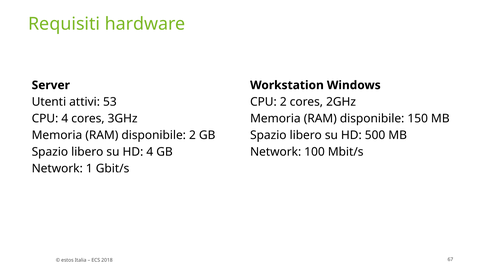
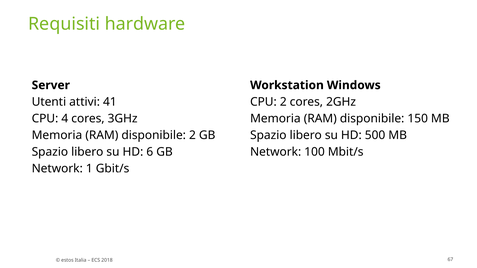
53: 53 -> 41 (110, 102)
HD 4: 4 -> 6 (150, 152)
